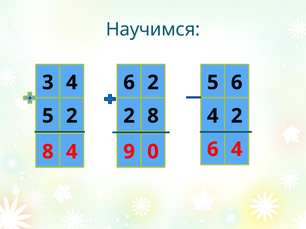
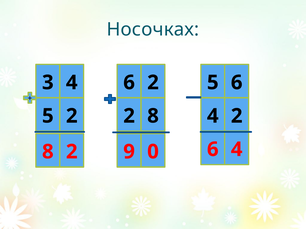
Научимся: Научимся -> Носочках (153, 30)
8 4: 4 -> 2 (72, 152)
